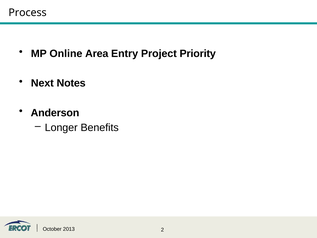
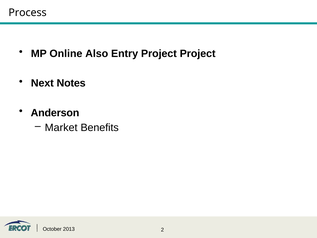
Area: Area -> Also (97, 54)
Project Priority: Priority -> Project (198, 54)
Longer: Longer -> Market (61, 128)
